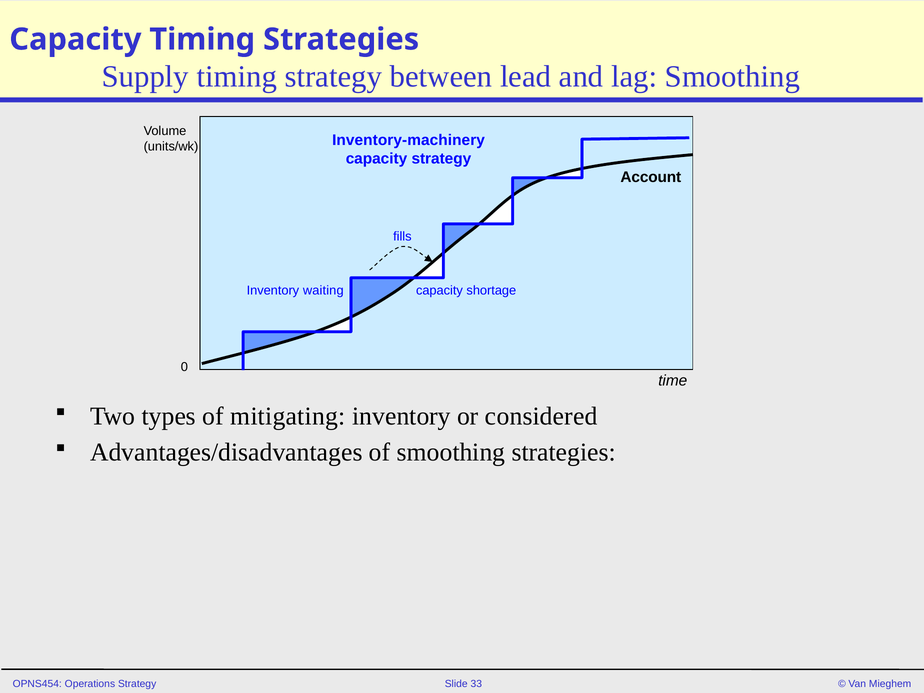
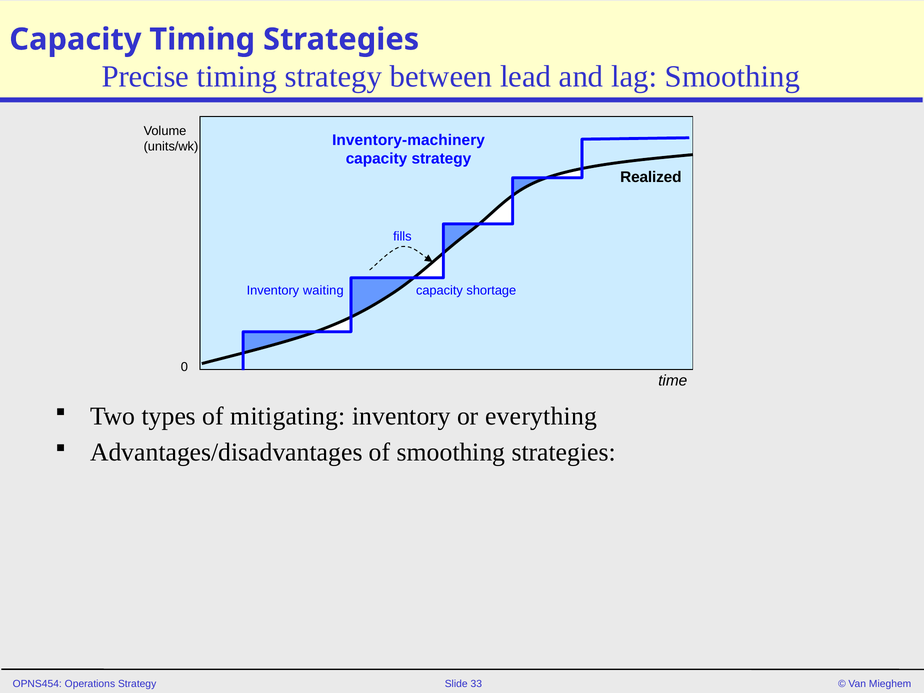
Supply: Supply -> Precise (145, 76)
Account: Account -> Realized (651, 177)
considered: considered -> everything (541, 416)
